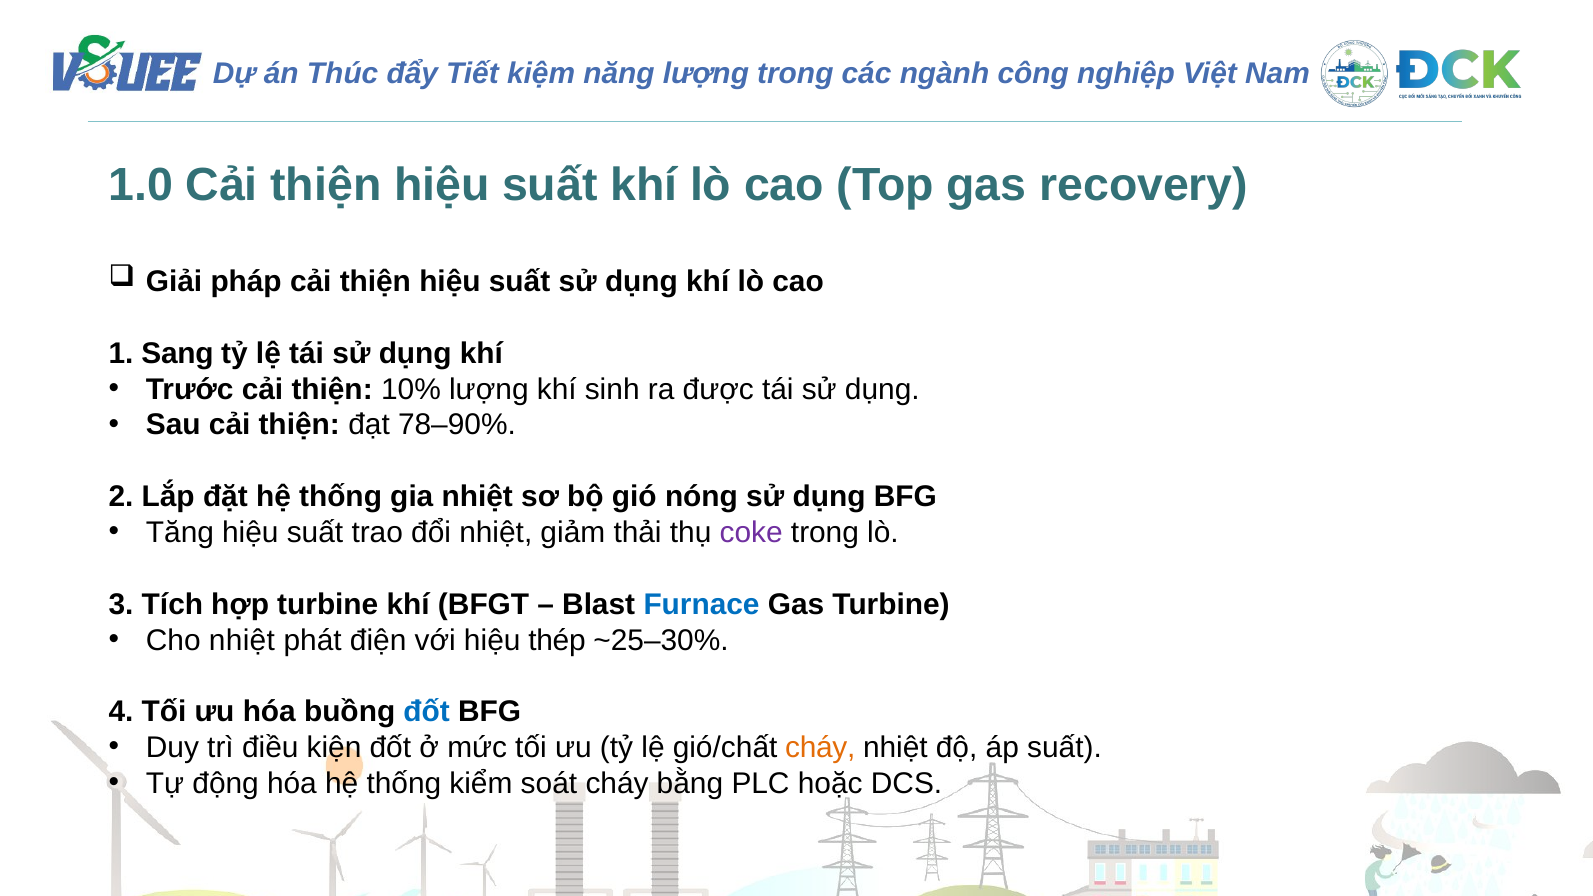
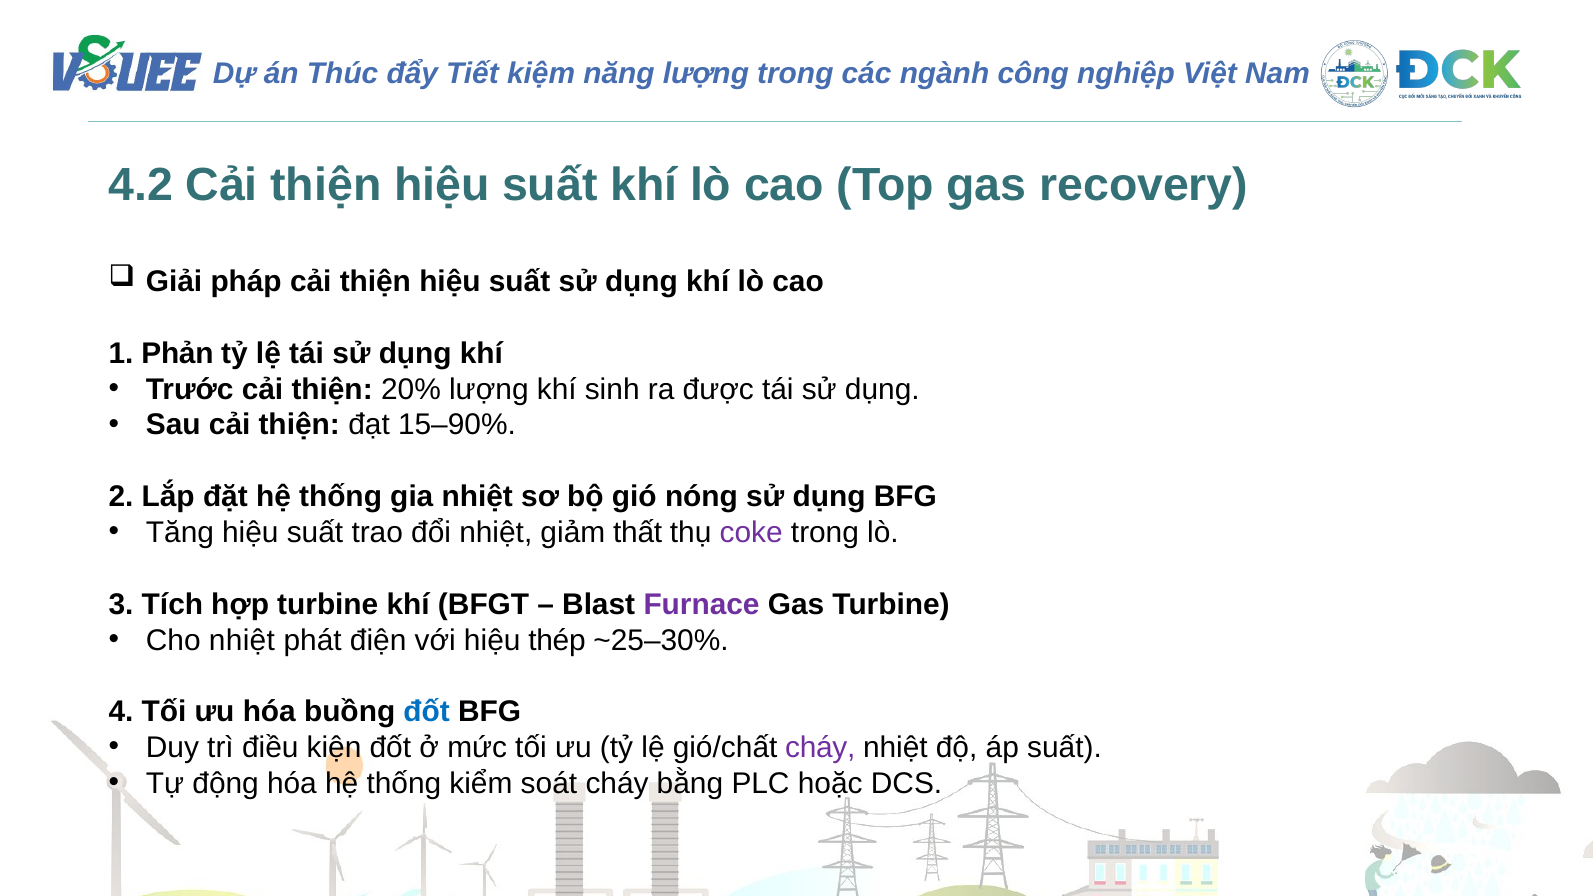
1.0: 1.0 -> 4.2 (141, 186)
Sang: Sang -> Phản (177, 353)
10%: 10% -> 20% (411, 389)
78–90%: 78–90% -> 15–90% (457, 425)
thải: thải -> thất (638, 533)
Furnace colour: blue -> purple (702, 604)
cháy colour: orange -> purple (820, 748)
